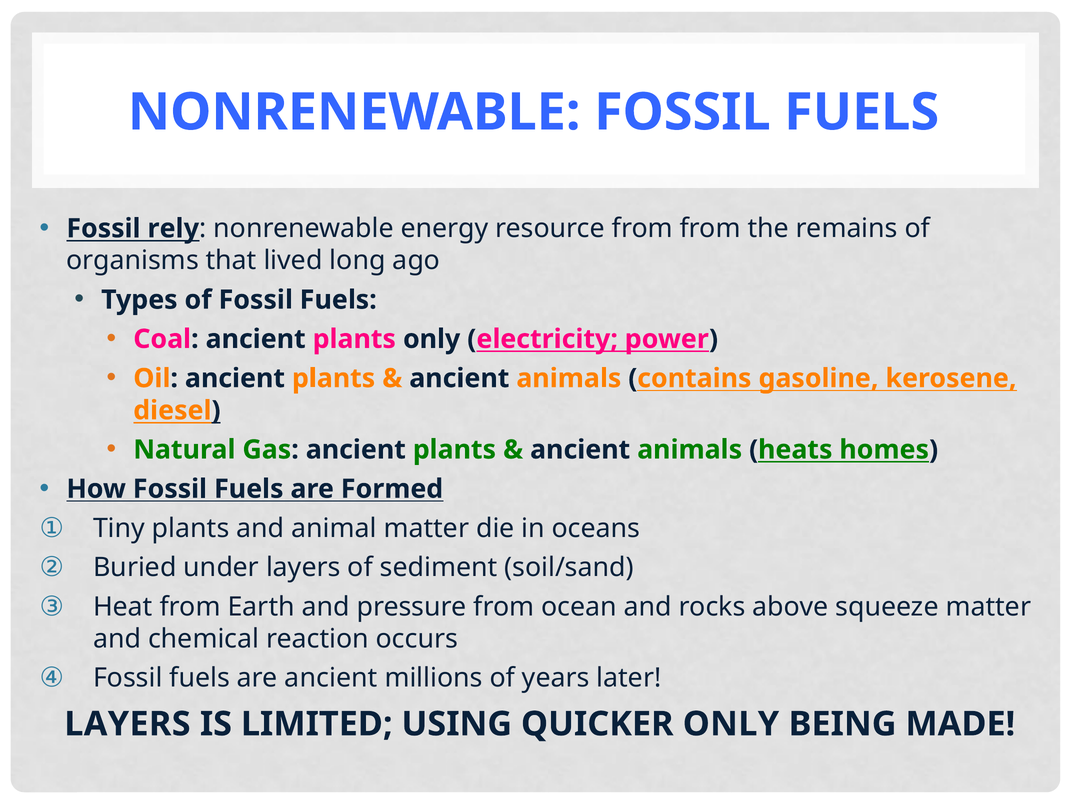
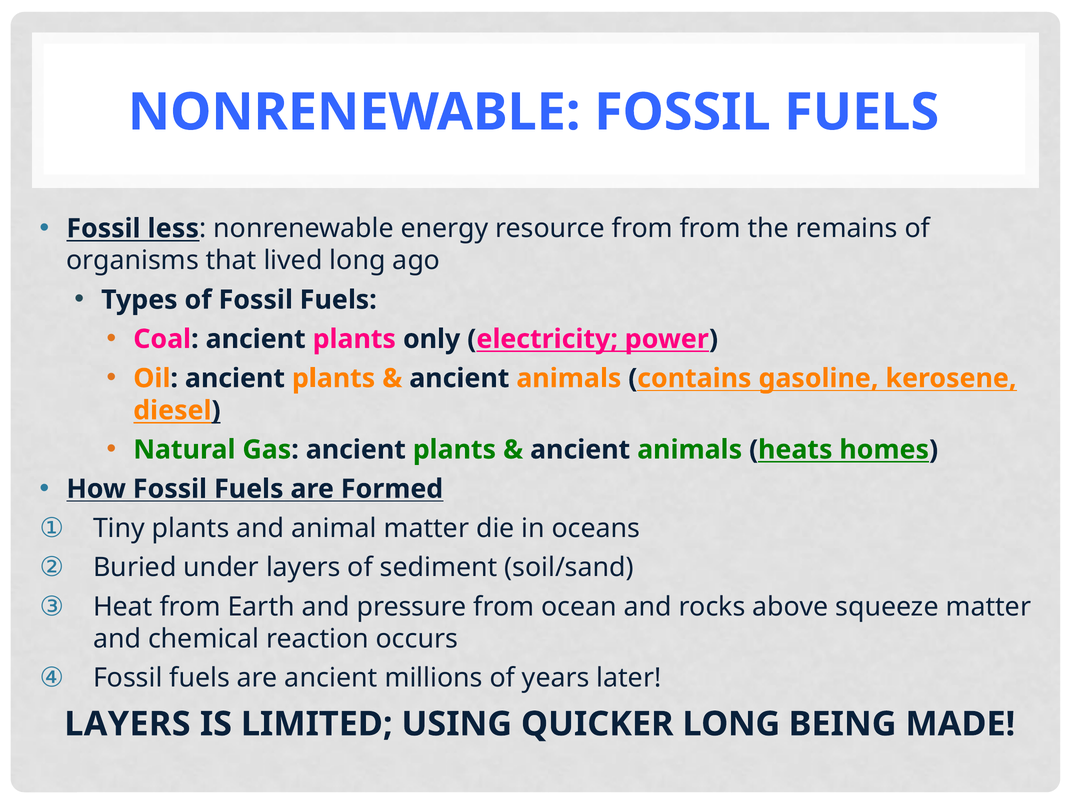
rely: rely -> less (173, 229)
QUICKER ONLY: ONLY -> LONG (731, 724)
